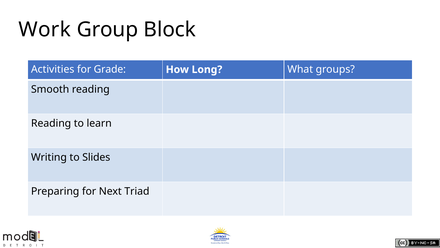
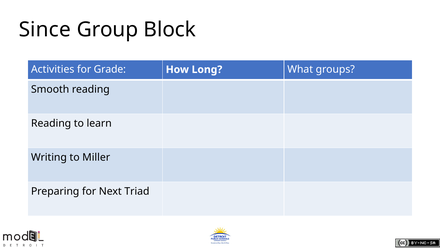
Work: Work -> Since (45, 30)
Slides: Slides -> Miller (96, 157)
